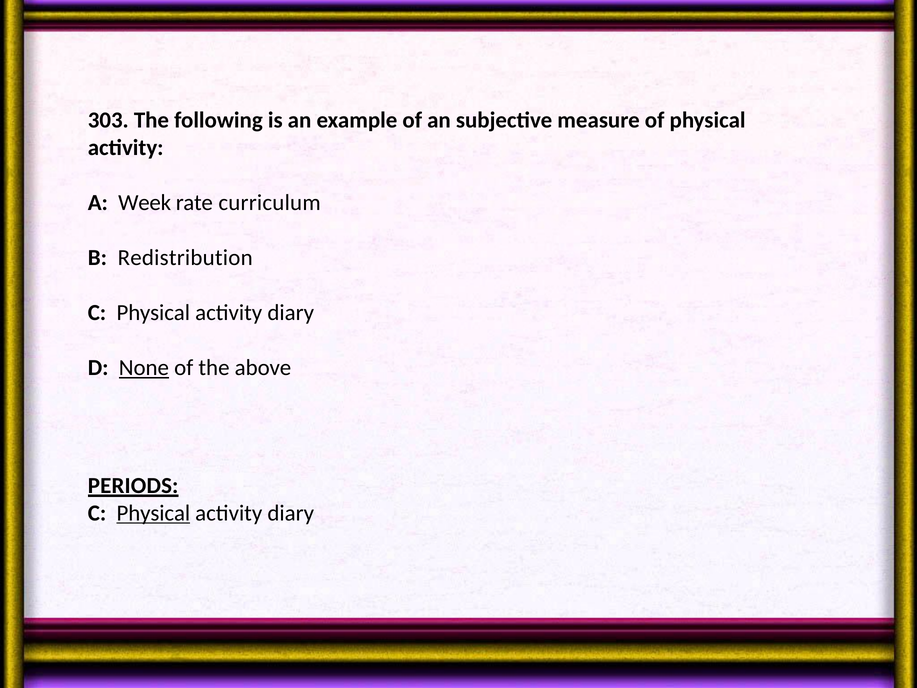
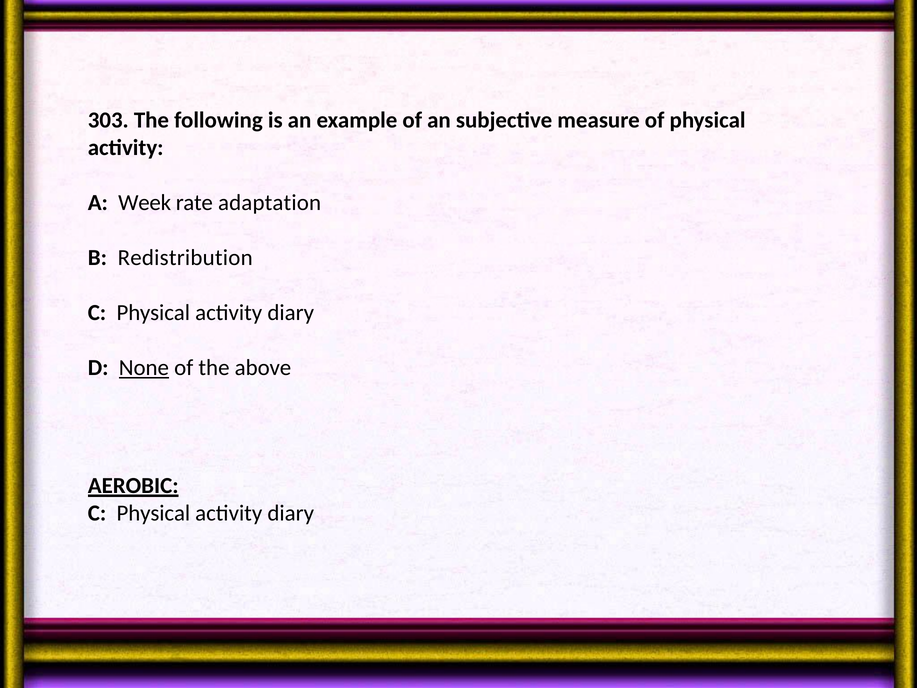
curriculum: curriculum -> adaptation (270, 203)
PERIODS: PERIODS -> AEROBIC (133, 485)
Physical underline: present -> none (153, 513)
